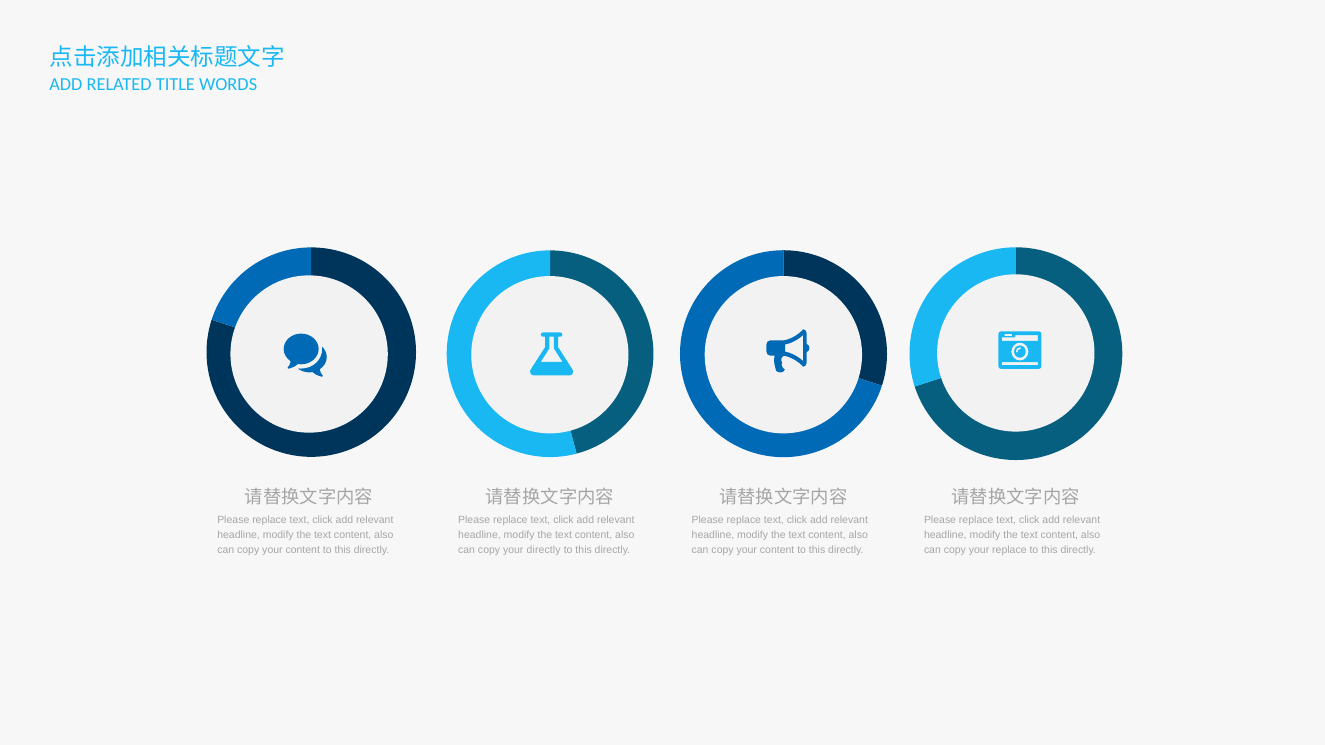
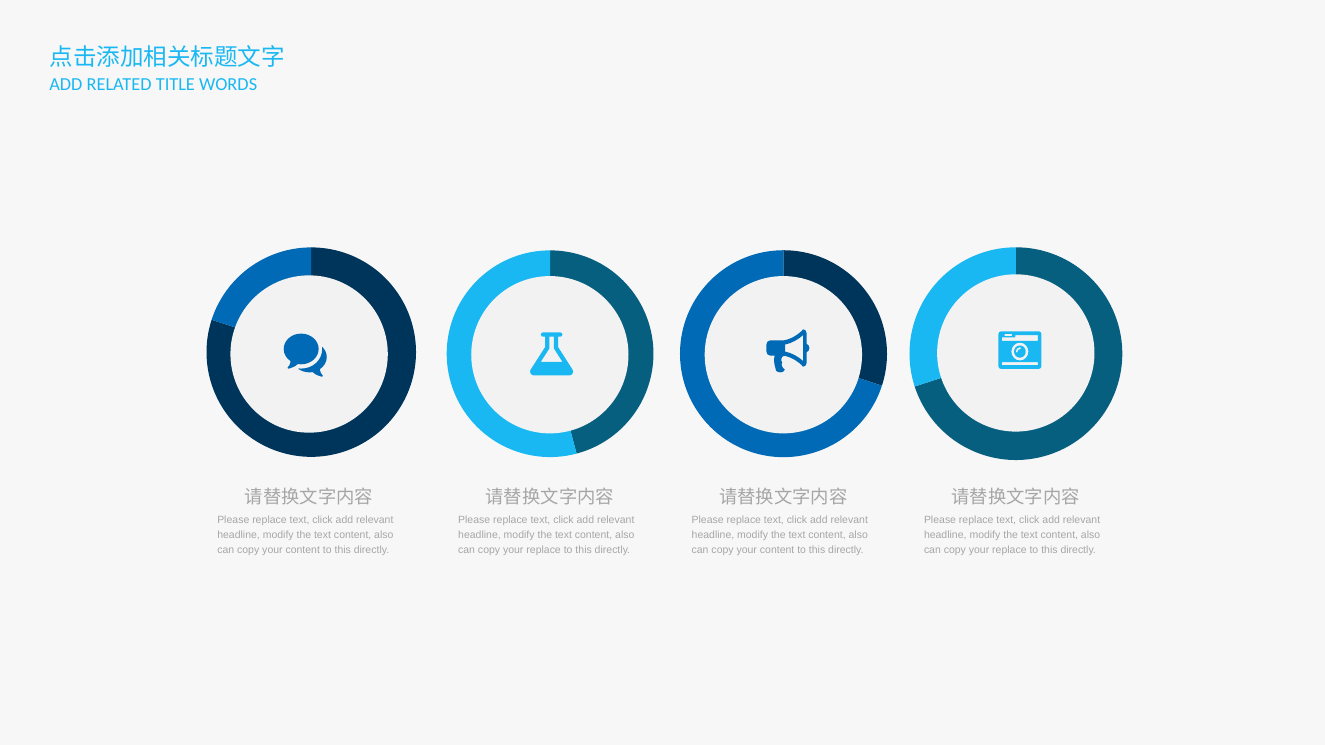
directly: directly -> replace (544, 551)
